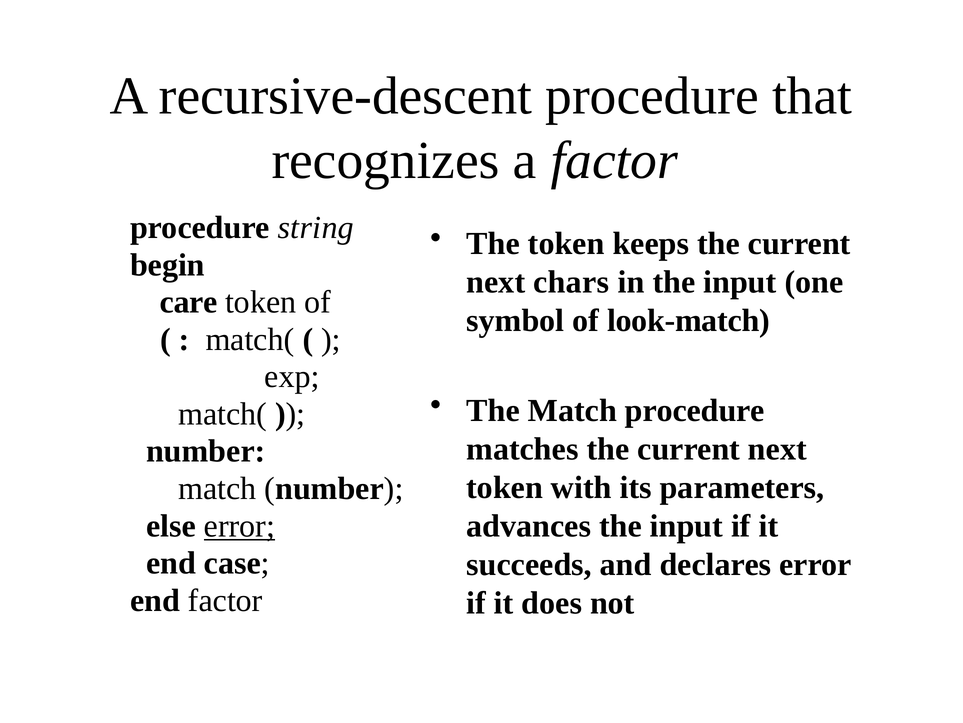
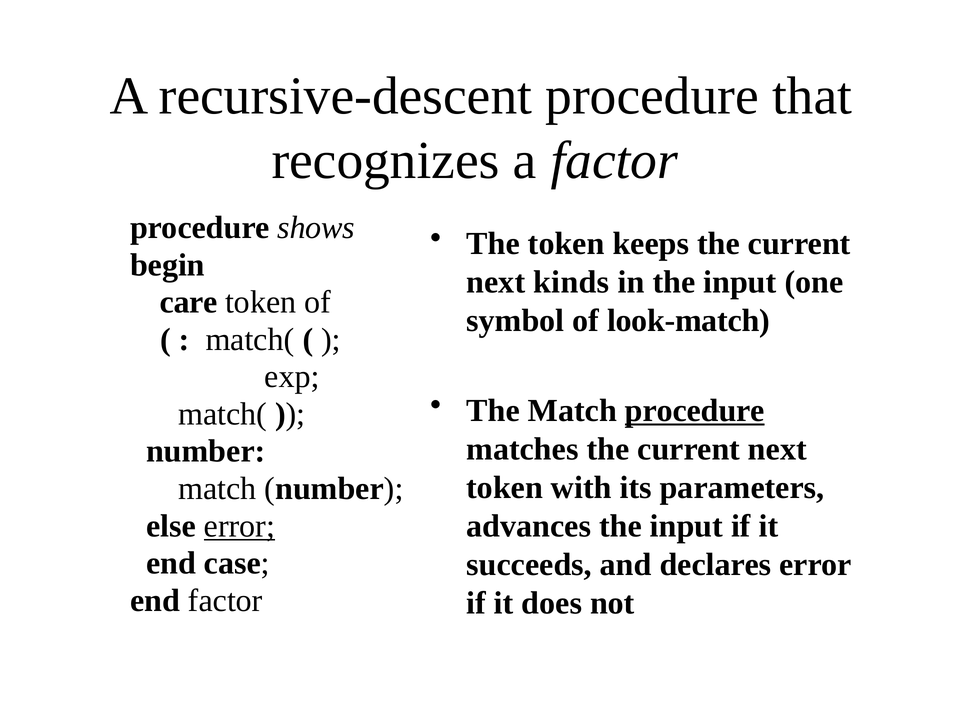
string: string -> shows (316, 227)
chars: chars -> kinds (571, 282)
procedure underline: none -> present (695, 410)
